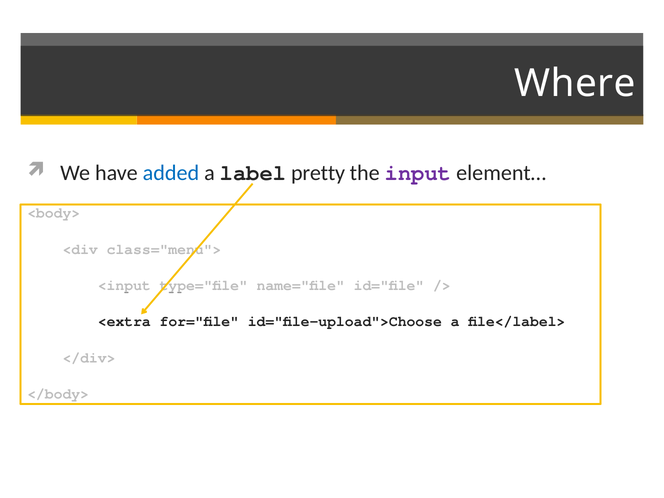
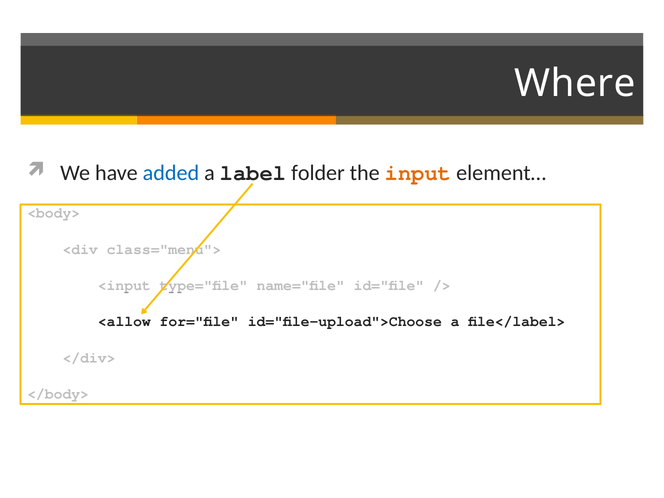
pretty: pretty -> folder (318, 173)
input colour: purple -> orange (418, 173)
<extra: <extra -> <allow (124, 322)
